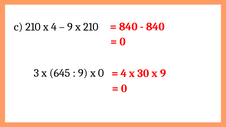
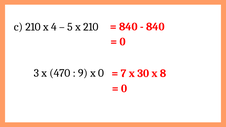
9: 9 -> 5 (70, 27)
645: 645 -> 470 (60, 73)
4: 4 -> 7 (124, 73)
x 9: 9 -> 8 (163, 73)
